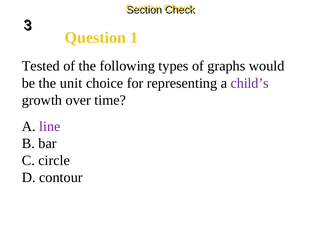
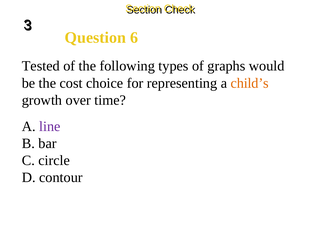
1: 1 -> 6 (134, 38)
unit: unit -> cost (71, 83)
child’s colour: purple -> orange (250, 83)
